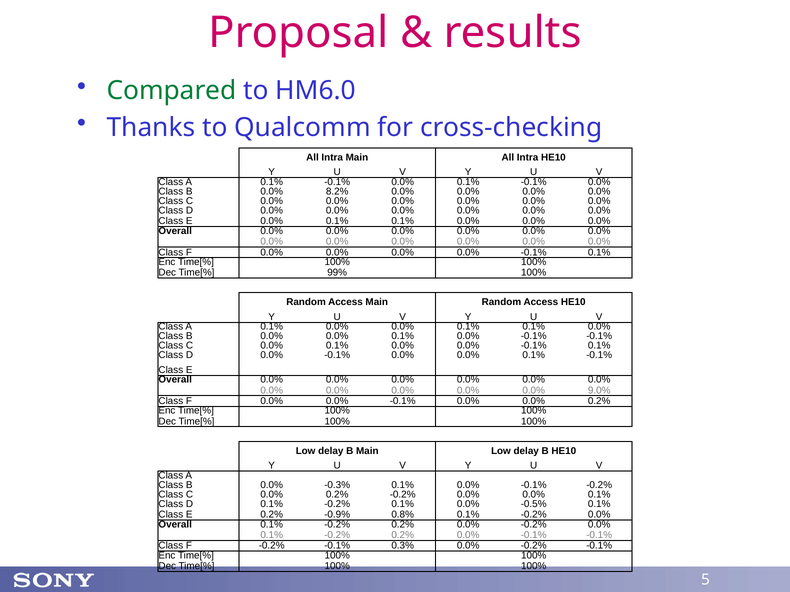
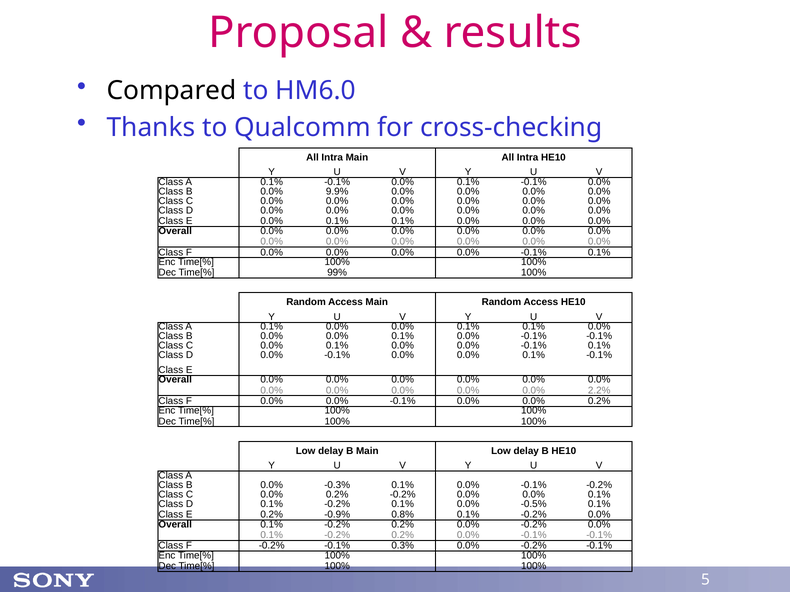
Compared colour: green -> black (172, 91)
8.2%: 8.2% -> 9.9% (337, 192)
9.0%: 9.0% -> 2.2% (599, 391)
